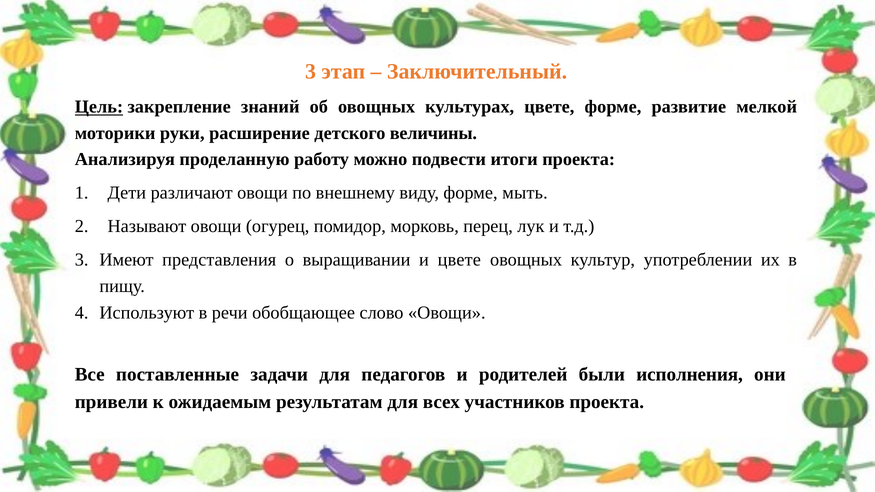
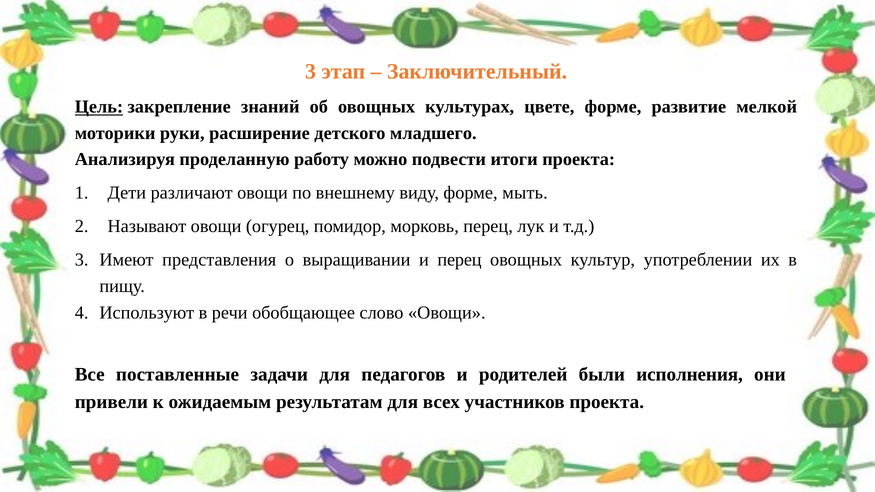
величины: величины -> младшего (433, 133)
и цвете: цвете -> перец (460, 260)
